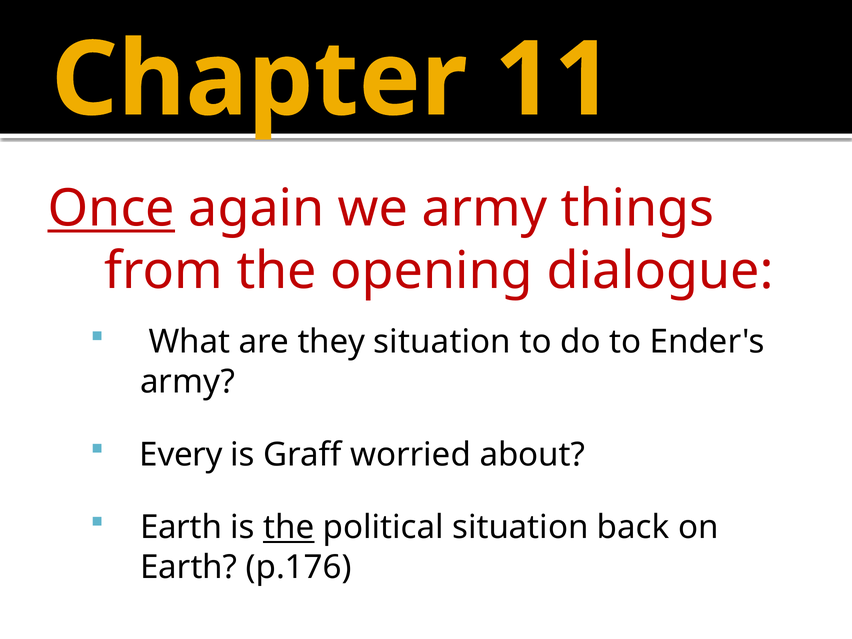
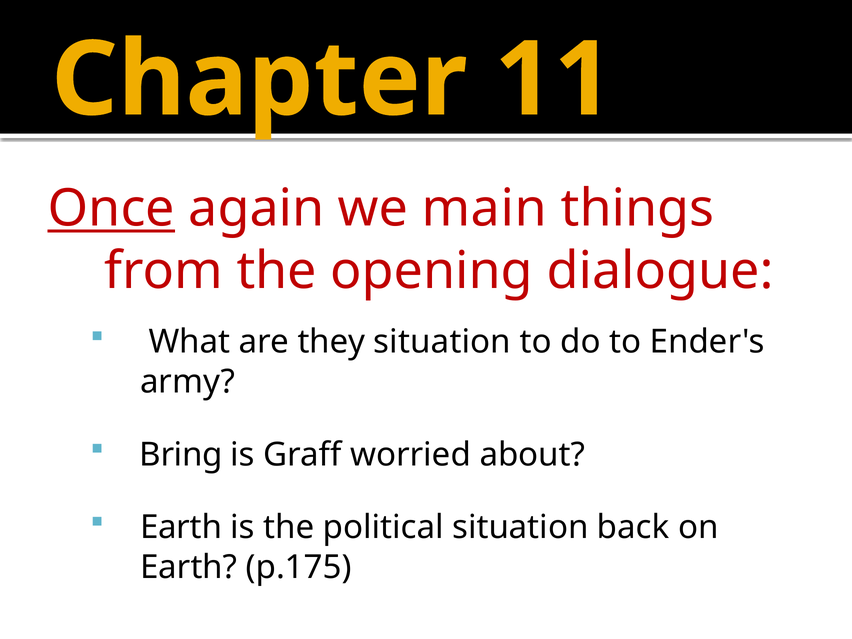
we army: army -> main (484, 209)
Every: Every -> Bring (181, 455)
the underline: present -> none (289, 528)
p.176: p.176 -> p.175 (299, 567)
